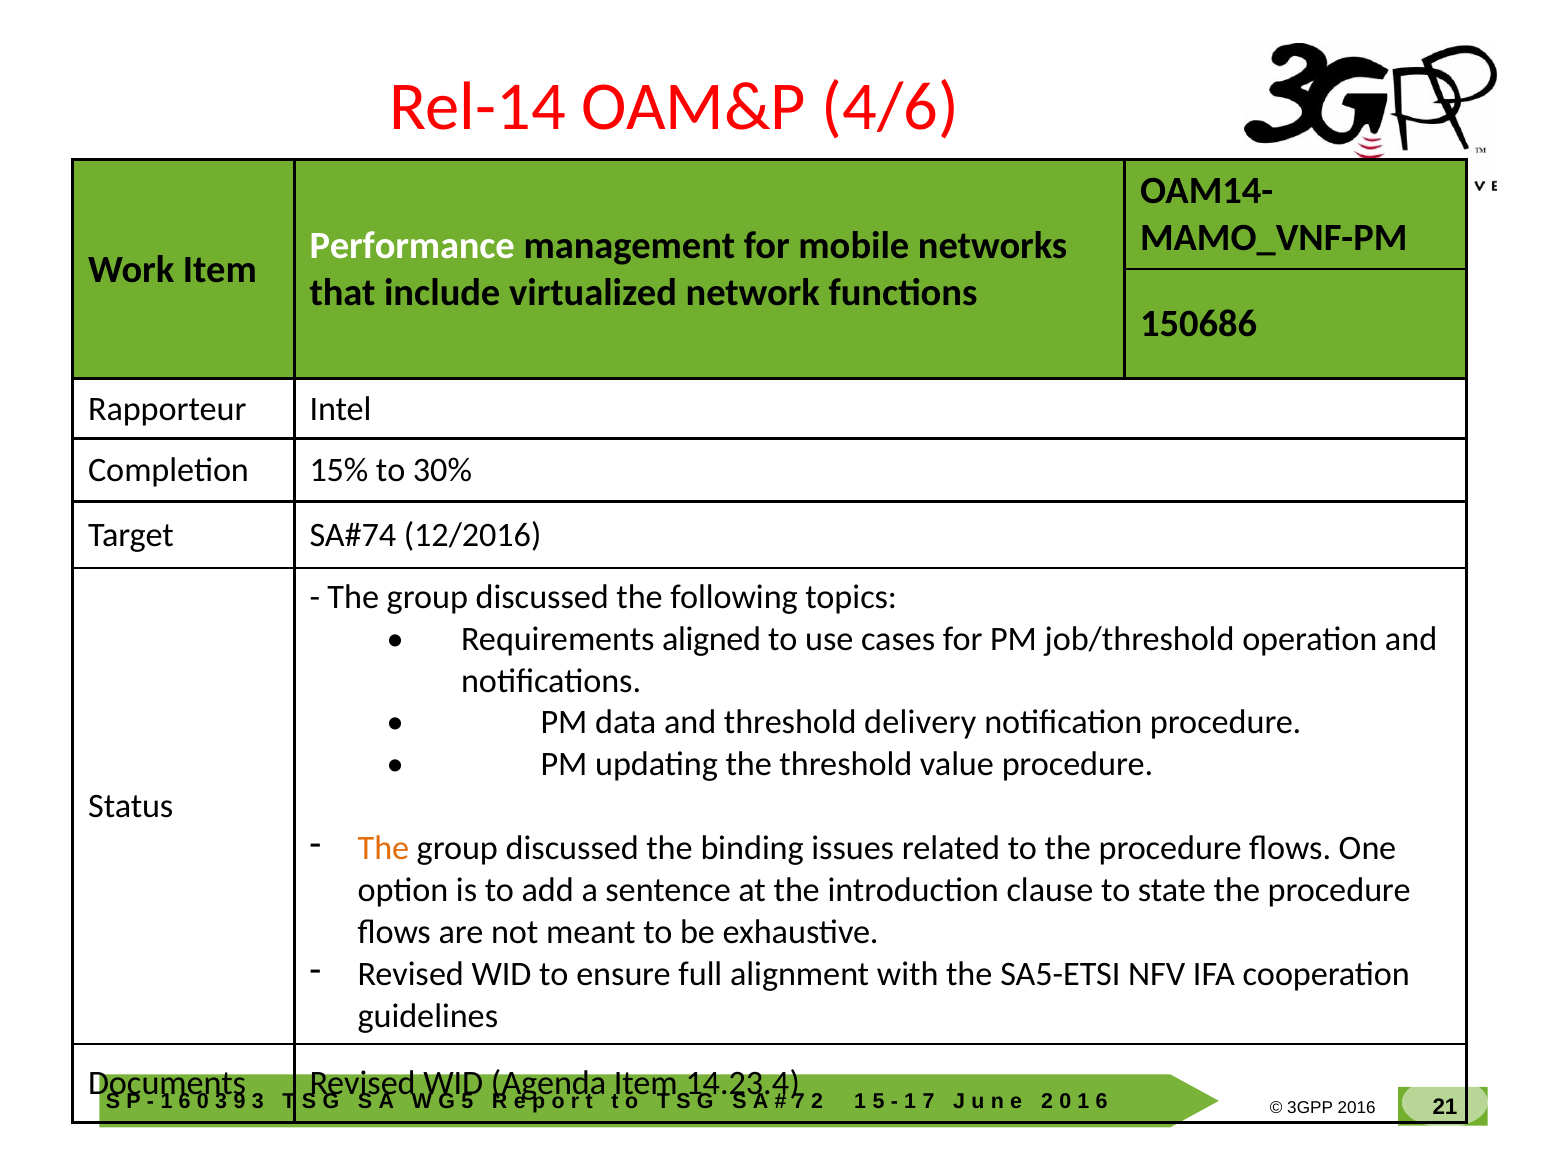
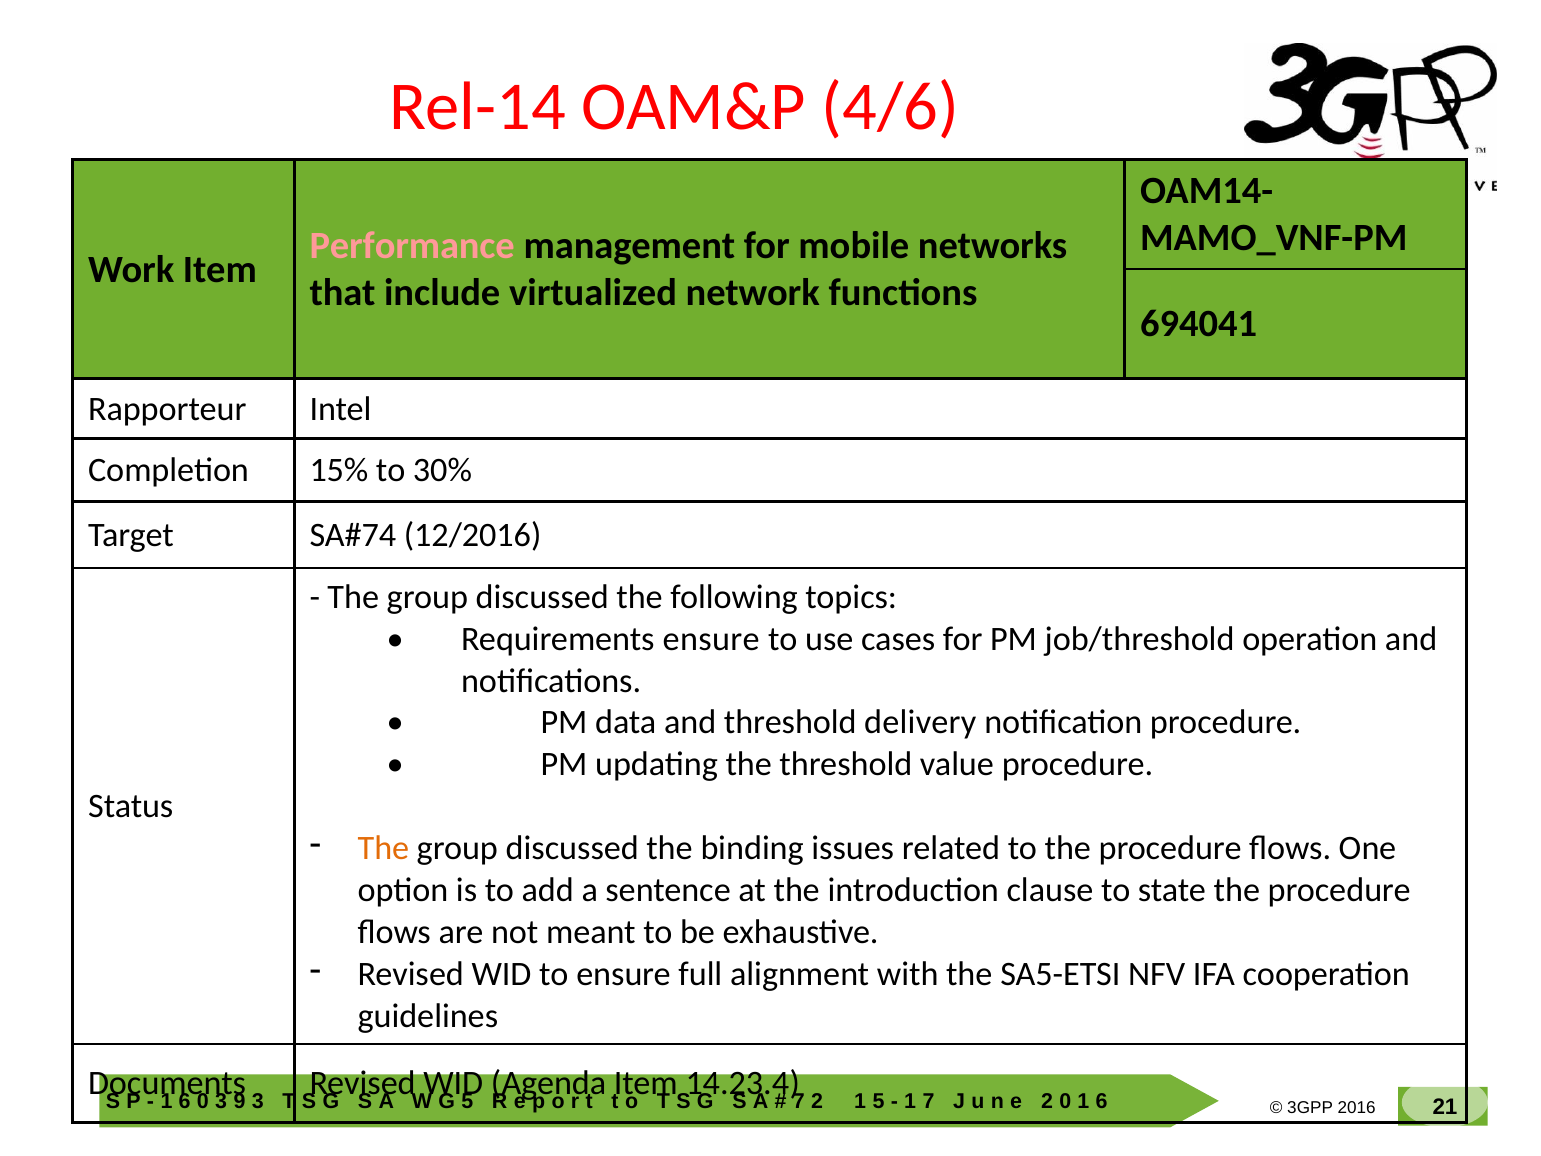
Performance colour: white -> pink (412, 246)
150686: 150686 -> 694041 (1199, 324)
Requirements aligned: aligned -> ensure (711, 639)
